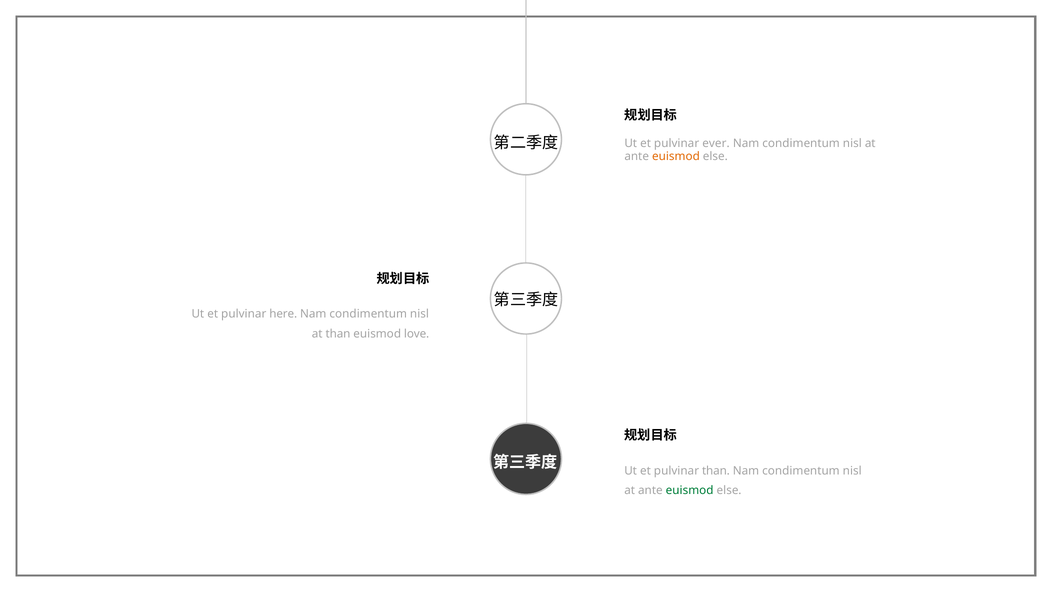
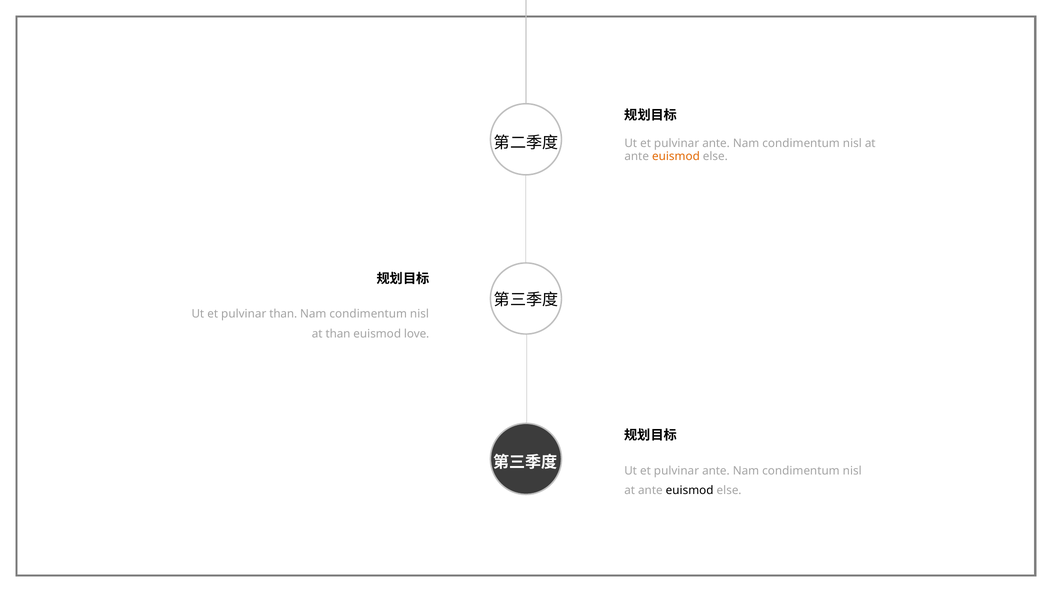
ever: ever -> ante (716, 143)
pulvinar here: here -> than (283, 314)
than: than -> ante (716, 471)
euismod colour: green -> black (690, 490)
